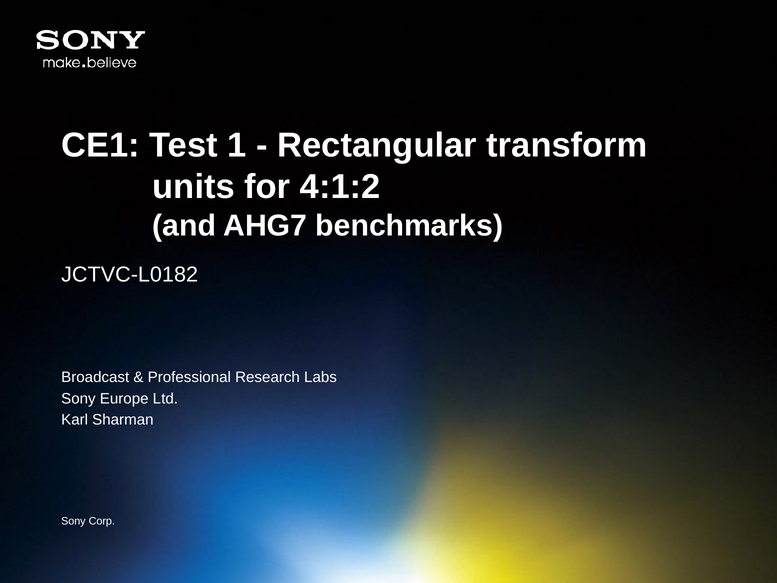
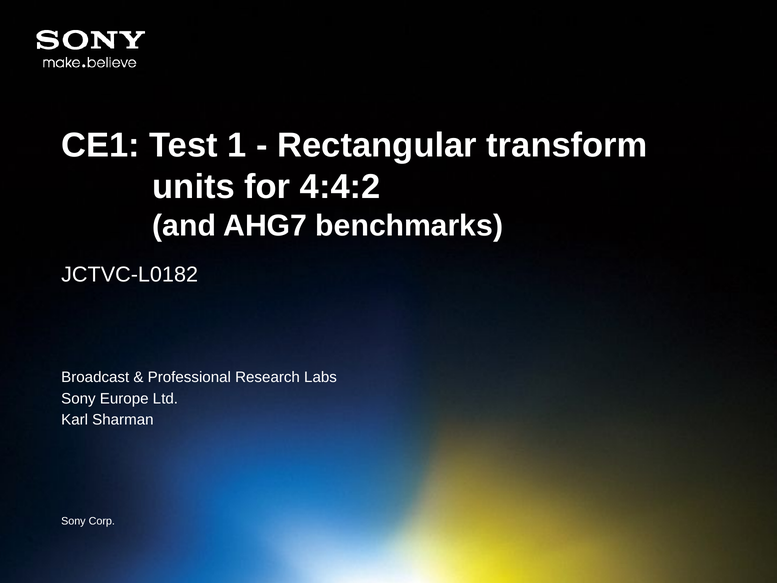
4:1:2: 4:1:2 -> 4:4:2 (340, 187)
